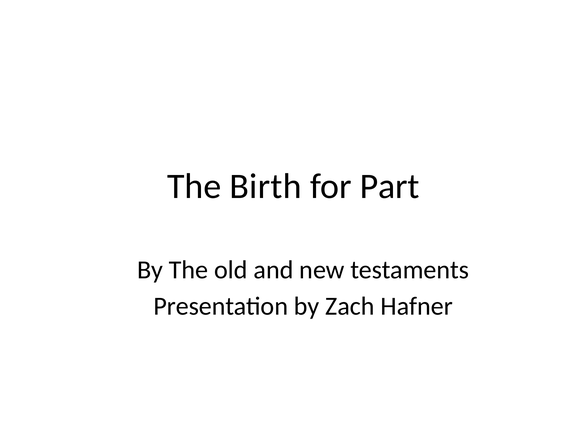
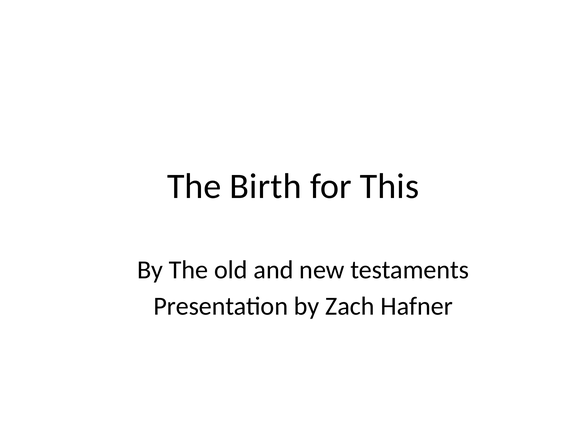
Part: Part -> This (389, 186)
